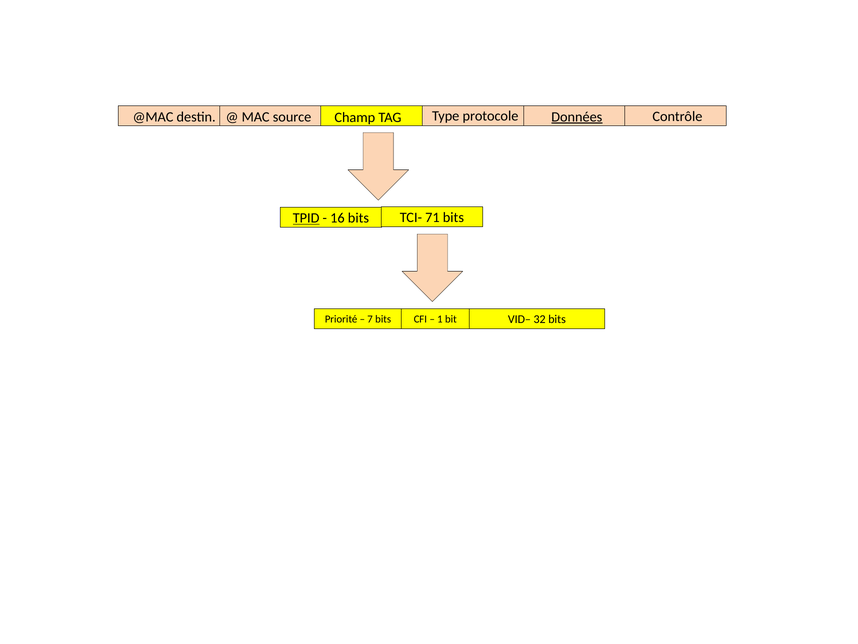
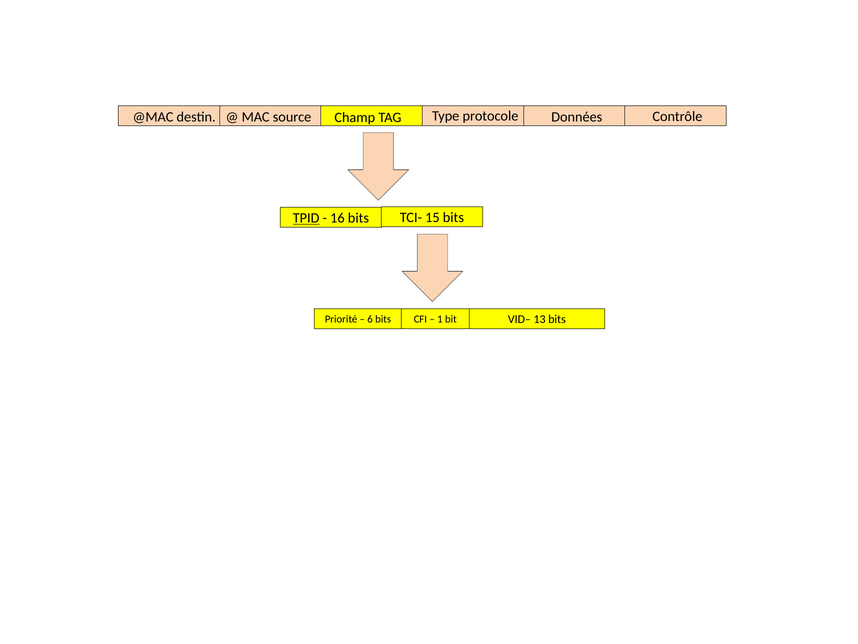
Données underline: present -> none (577, 117)
71: 71 -> 15 (432, 217)
7: 7 -> 6 (370, 319)
32: 32 -> 13 (540, 319)
